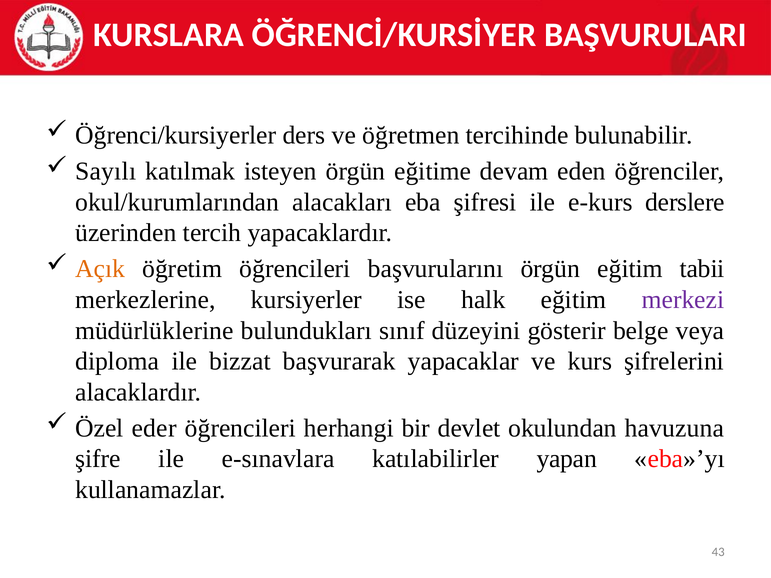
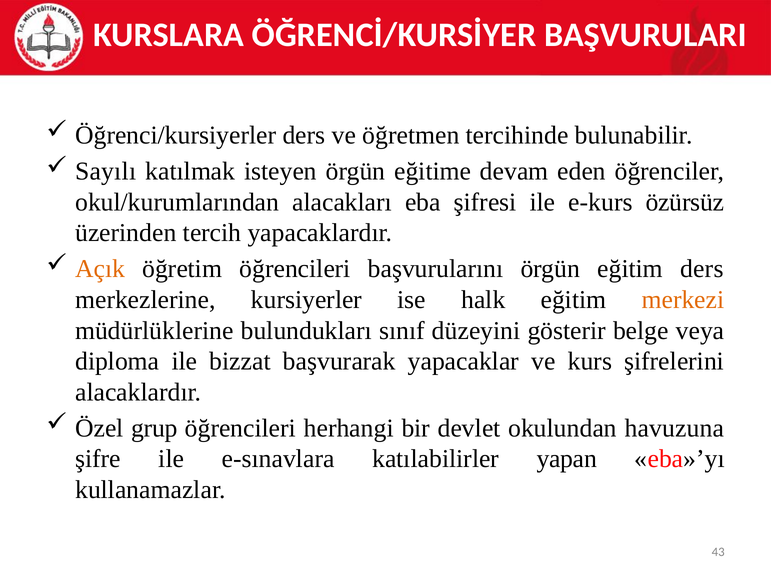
derslere: derslere -> özürsüz (685, 202)
eğitim tabii: tabii -> ders (702, 269)
merkezi colour: purple -> orange (683, 300)
eder: eder -> grup (154, 428)
